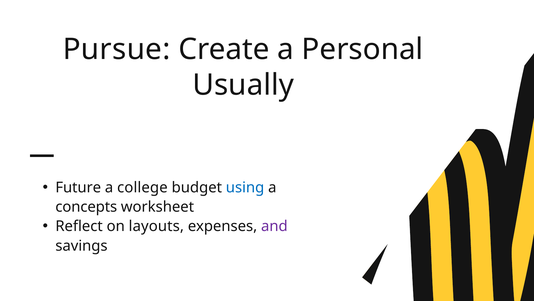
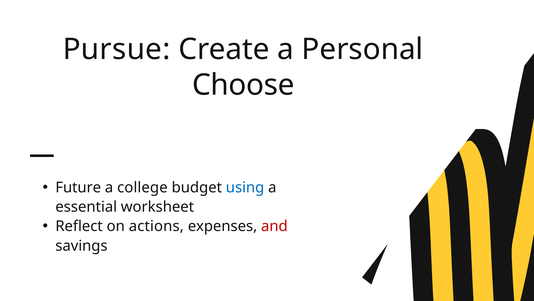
Usually: Usually -> Choose (243, 85)
concepts: concepts -> essential (86, 207)
layouts: layouts -> actions (156, 226)
and colour: purple -> red (274, 226)
